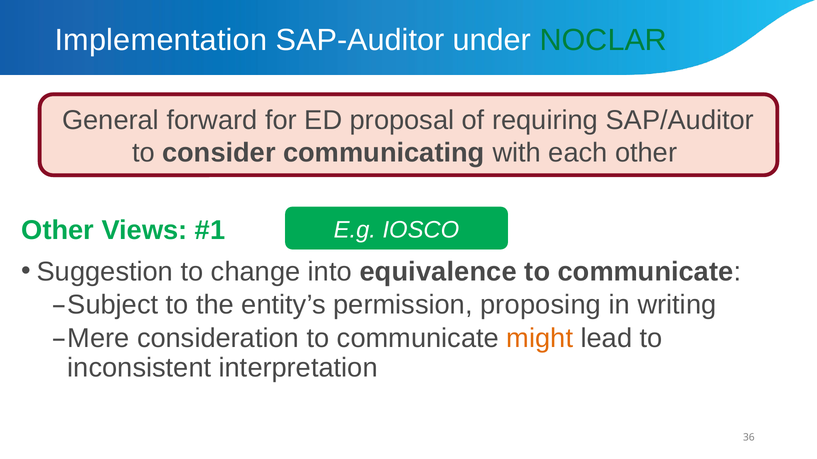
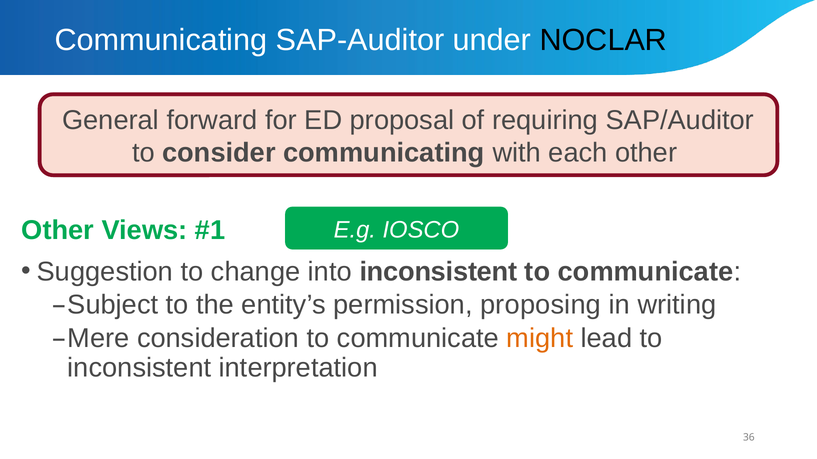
Implementation: Implementation -> Communicating (161, 40)
NOCLAR colour: green -> black (603, 40)
into equivalence: equivalence -> inconsistent (438, 272)
